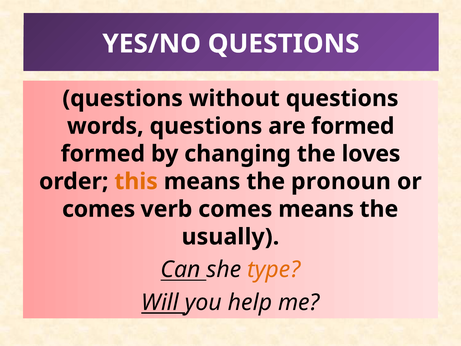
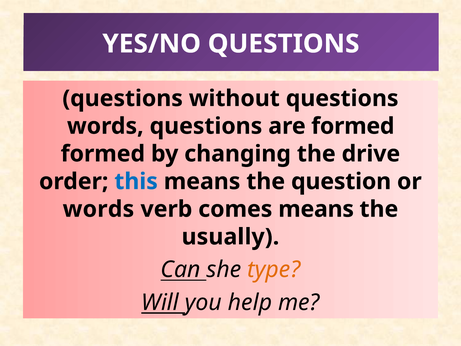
loves: loves -> drive (371, 154)
this colour: orange -> blue (136, 181)
pronoun: pronoun -> question (341, 181)
comes: comes -> words (98, 209)
